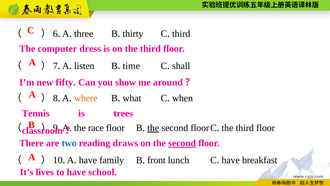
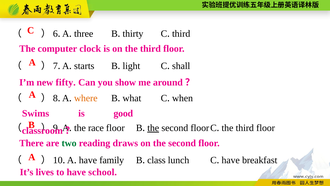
dress: dress -> clock (90, 48)
listen: listen -> starts (84, 66)
time: time -> light (131, 66)
Tennis: Tennis -> Swims (36, 113)
trees: trees -> good (123, 113)
two colour: blue -> green (69, 143)
second underline: present -> none (182, 143)
front: front -> class (156, 160)
